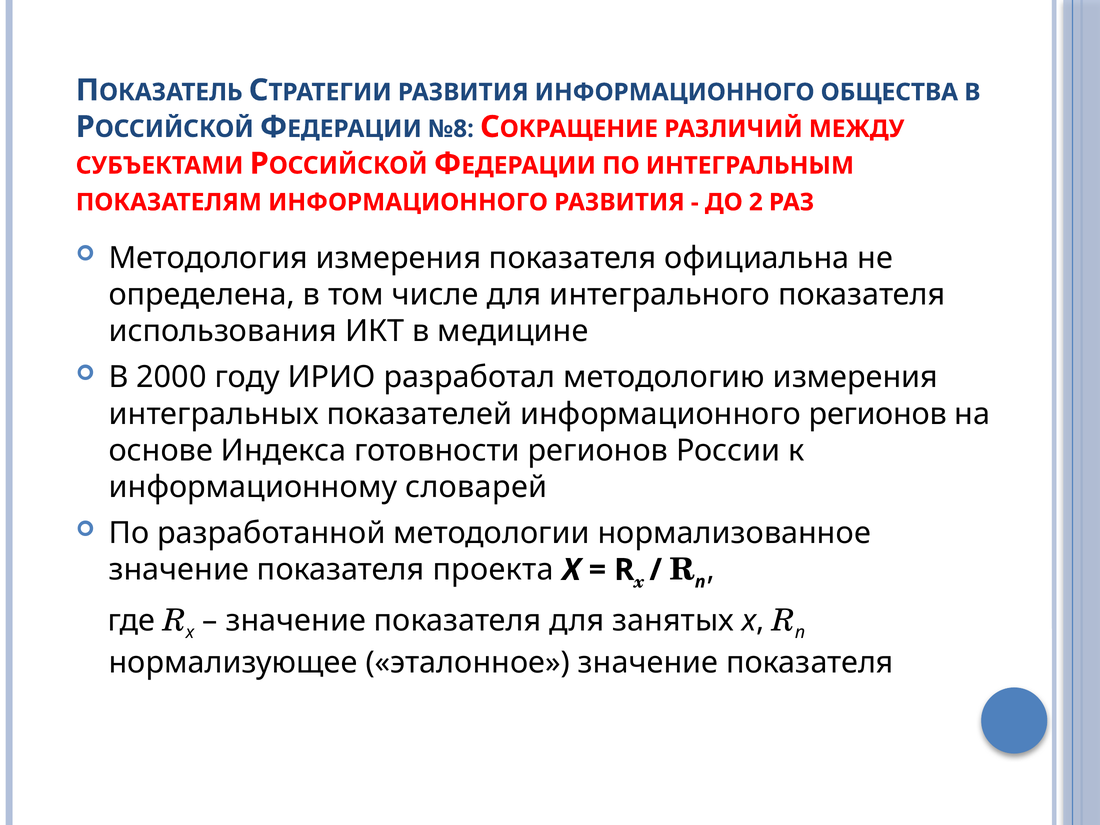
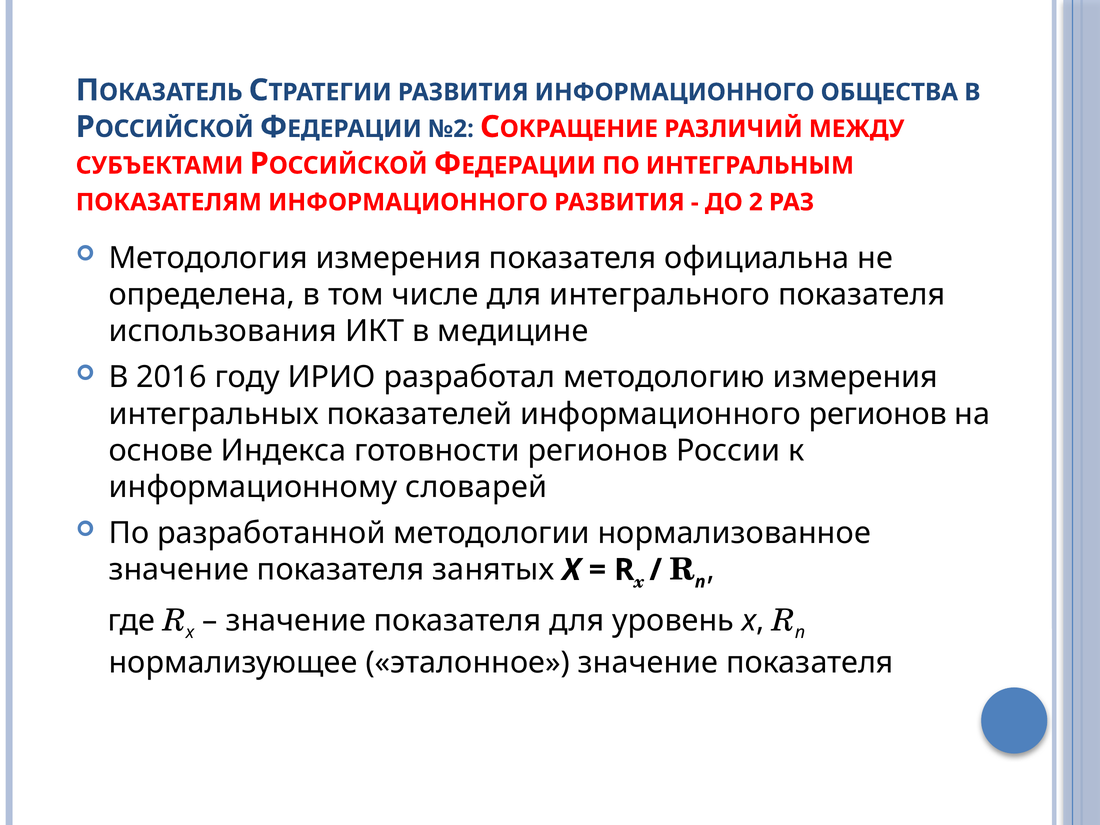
№8: №8 -> №2 (451, 129)
2000: 2000 -> 2016 (171, 377)
проекта: проекта -> занятых (493, 570)
занятых: занятых -> уровень (673, 621)
